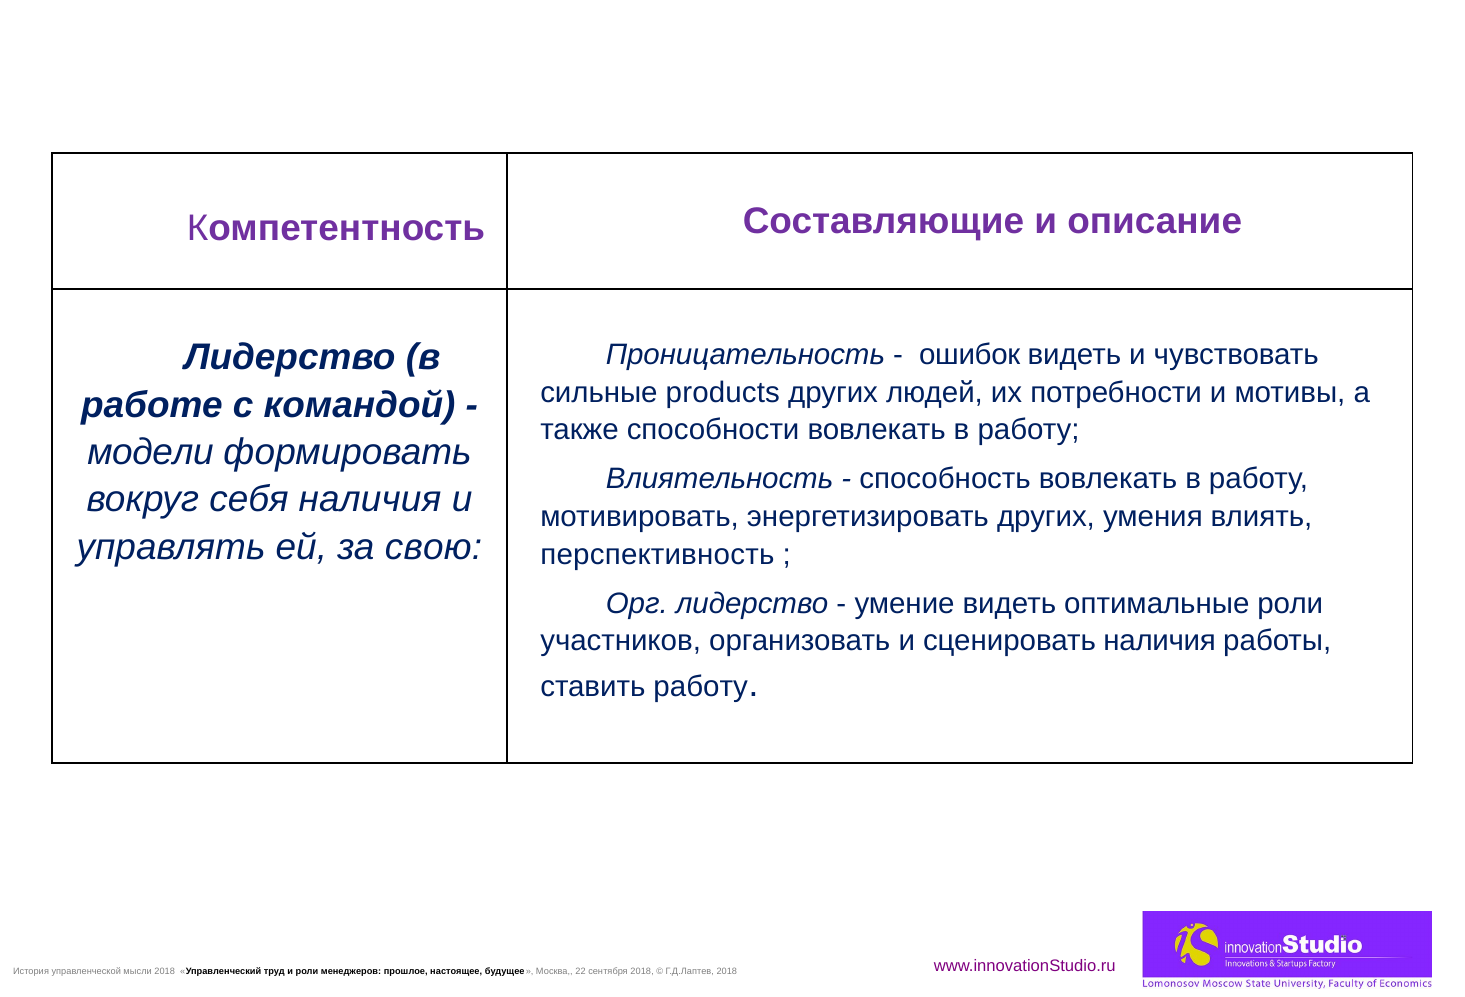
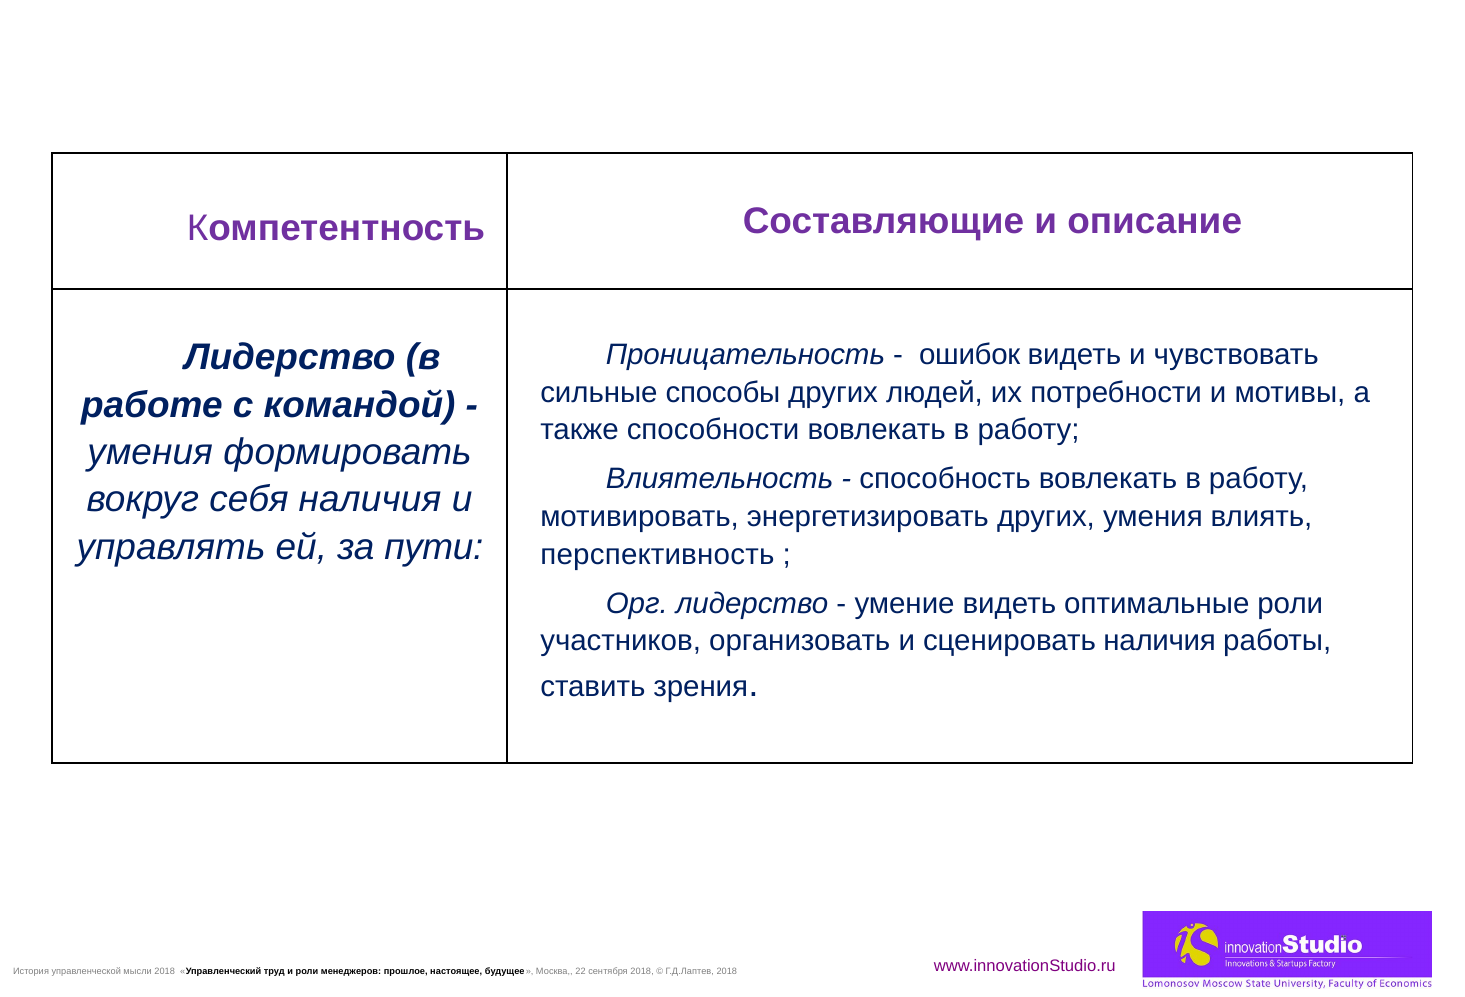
products: products -> способы (723, 392)
модели: модели -> умения (150, 452)
свою: свою -> пути (434, 547)
ставить работу: работу -> зрения (701, 687)
